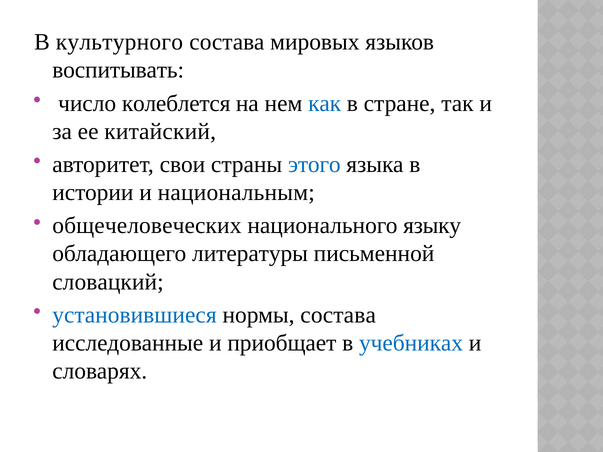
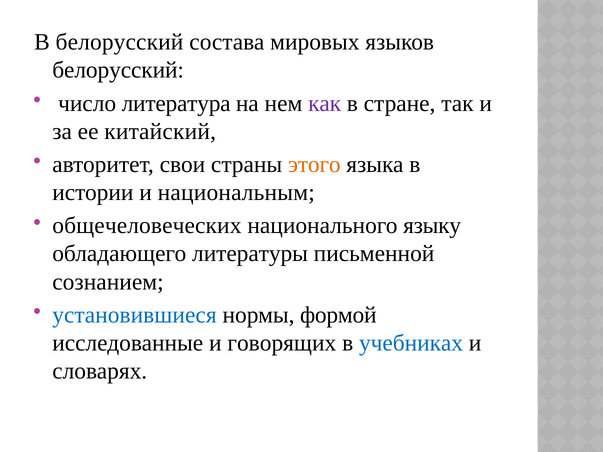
В культурного: культурного -> белорусский (119, 42)
воспитывать: воспитывать -> белорусский (118, 70)
колеблется: колеблется -> литература (176, 103)
как colour: blue -> purple (325, 103)
этого colour: blue -> orange (314, 165)
словацкий: словацкий -> сознанием (108, 282)
нормы состава: состава -> формой (338, 315)
приобщает: приобщает -> говорящих (282, 343)
